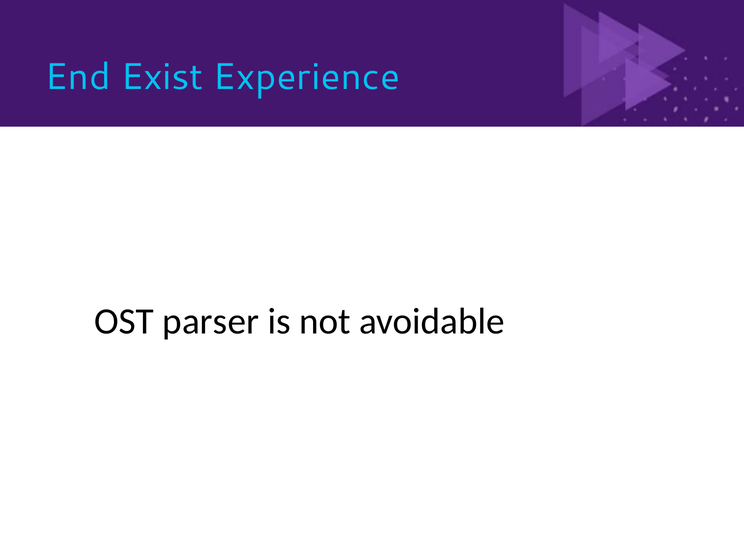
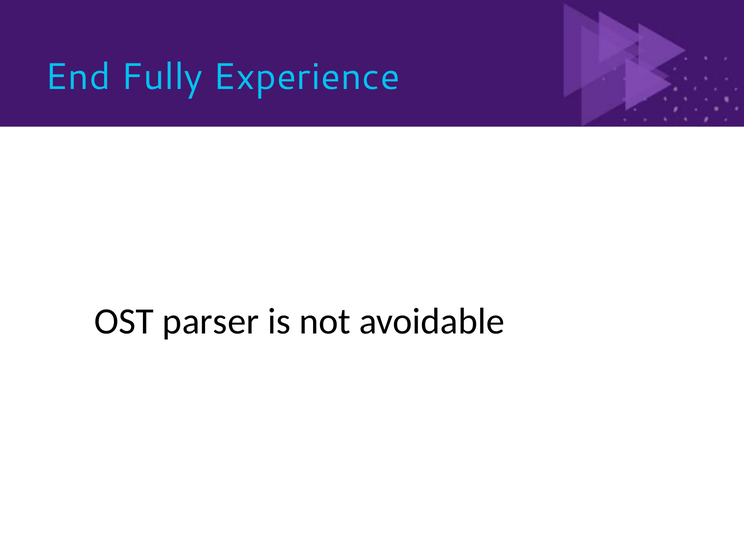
Exist: Exist -> Fully (162, 77)
